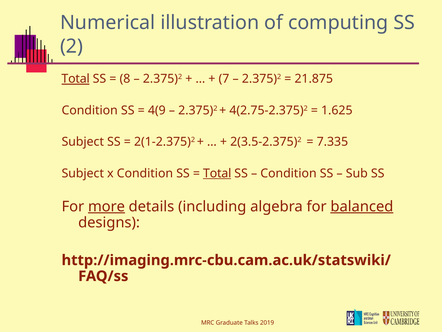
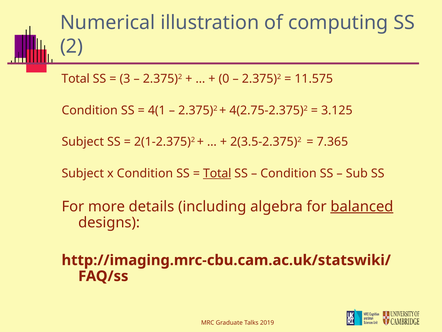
Total underline: present -> none (76, 79)
8: 8 -> 3 (125, 79)
7: 7 -> 0 (224, 79)
21.875: 21.875 -> 11.575 (314, 79)
4(9: 4(9 -> 4(1 (157, 110)
1.625: 1.625 -> 3.125 (337, 110)
7.335: 7.335 -> 7.365 (332, 142)
more underline: present -> none (106, 206)
